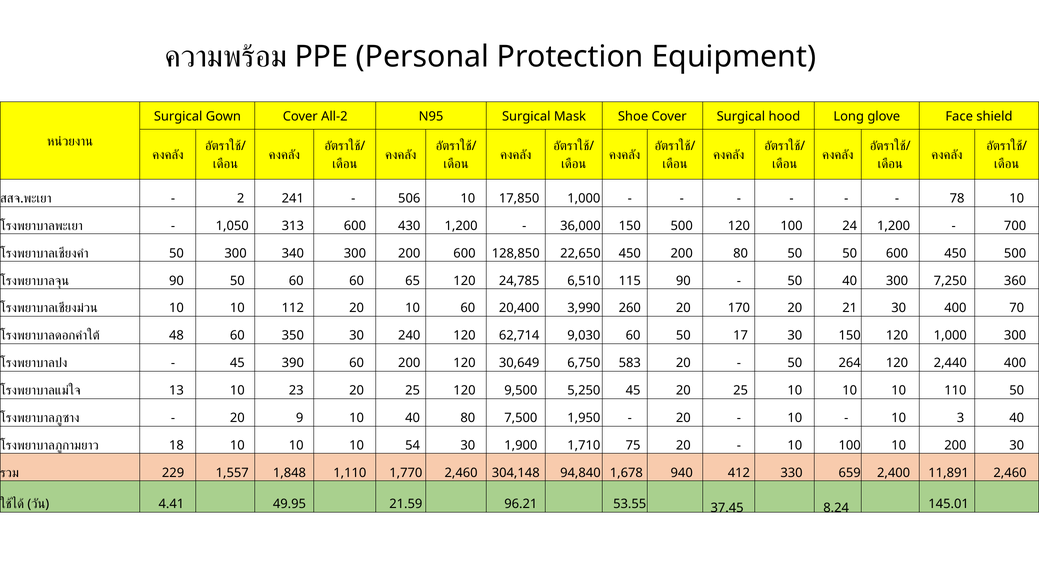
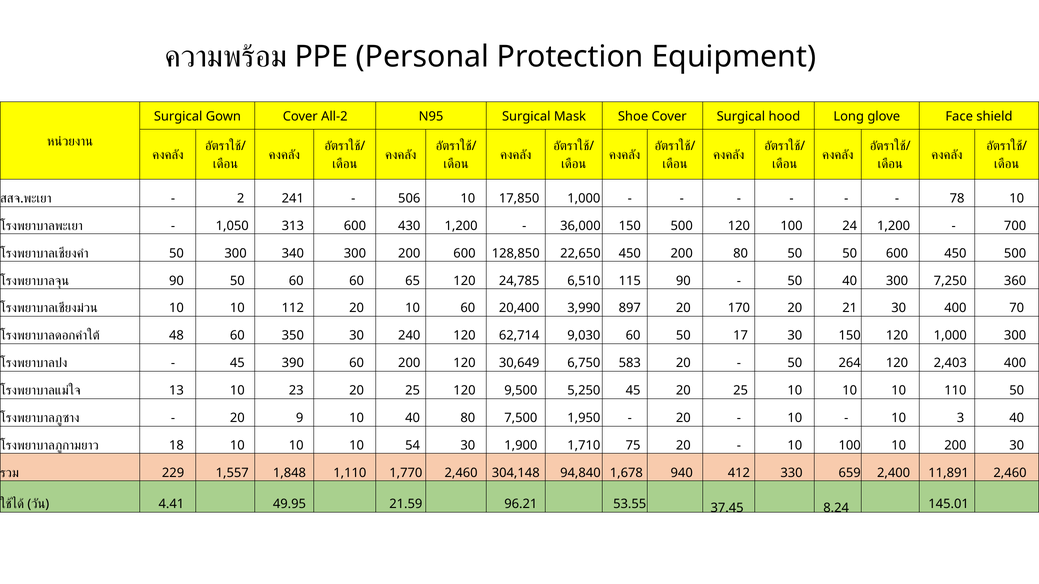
260: 260 -> 897 (630, 308)
2,440: 2,440 -> 2,403 (950, 363)
